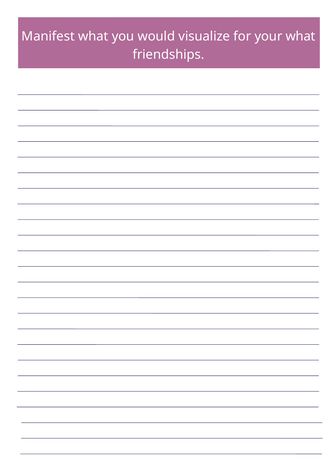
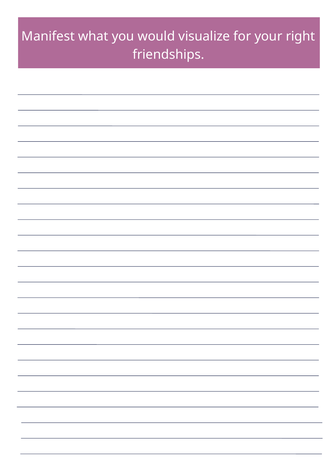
your what: what -> right (300, 36)
